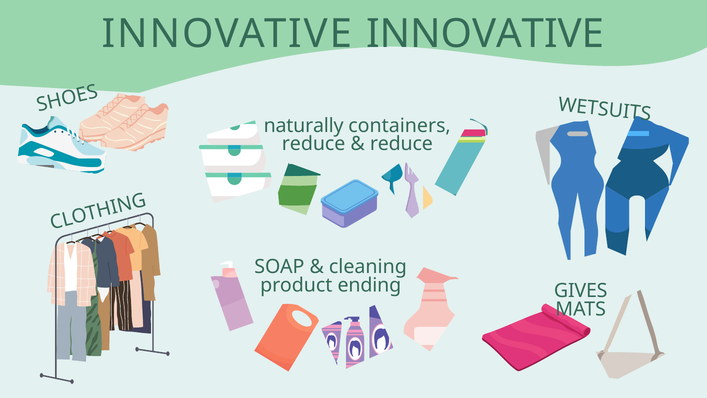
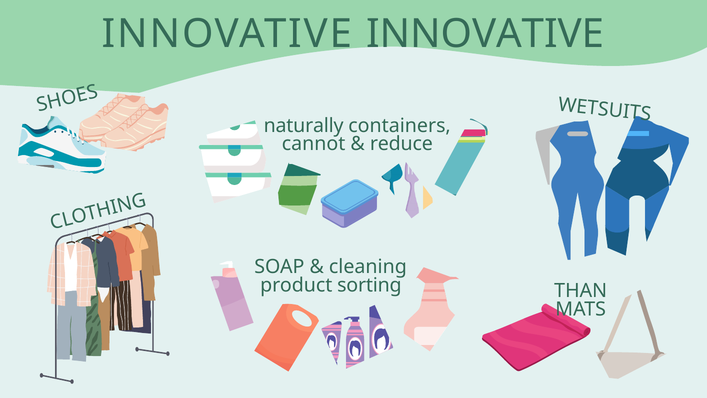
reduce: reduce -> cannot (314, 144)
ending: ending -> sorting (369, 285)
GIVES: GIVES -> THAN (581, 290)
